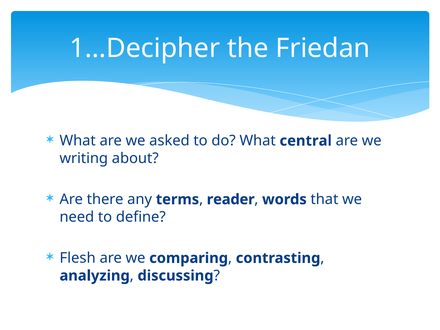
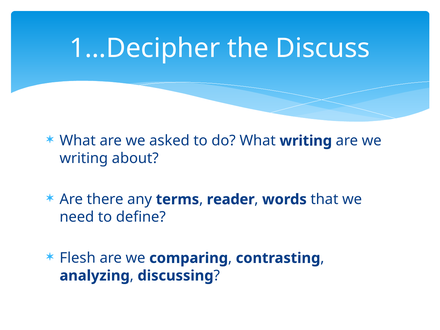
Friedan: Friedan -> Discuss (323, 48)
What central: central -> writing (306, 141)
